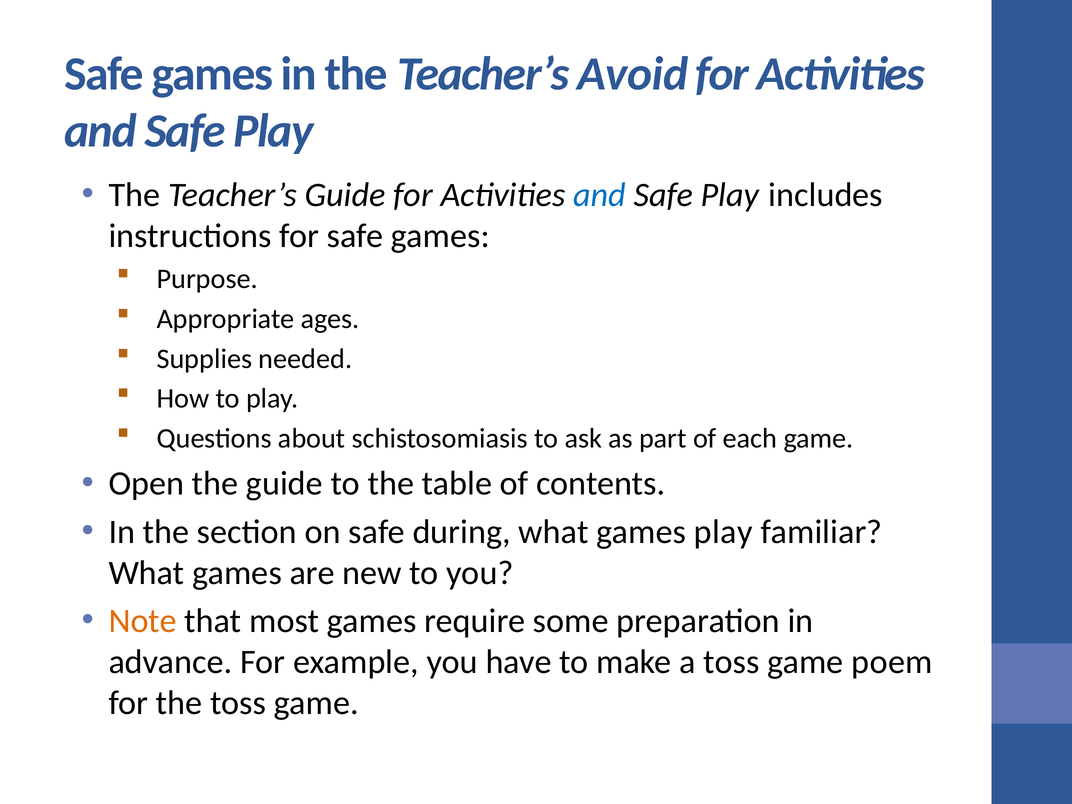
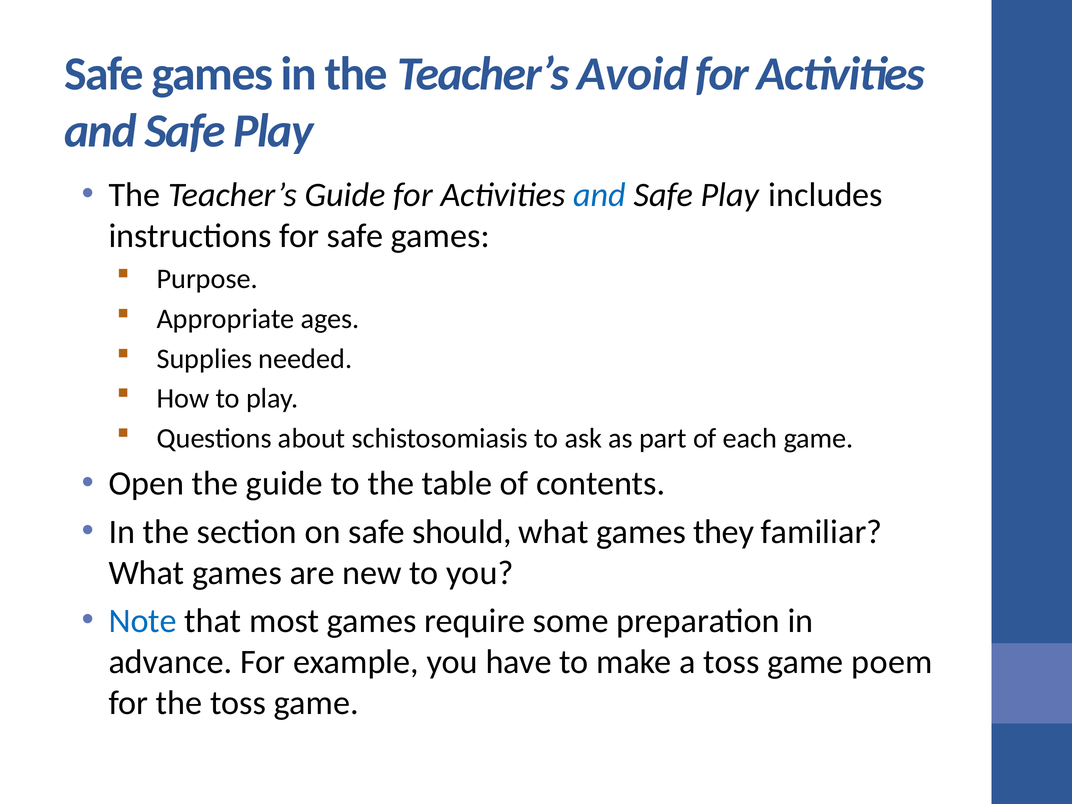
during: during -> should (462, 532)
games play: play -> they (724, 532)
Note colour: orange -> blue (143, 621)
